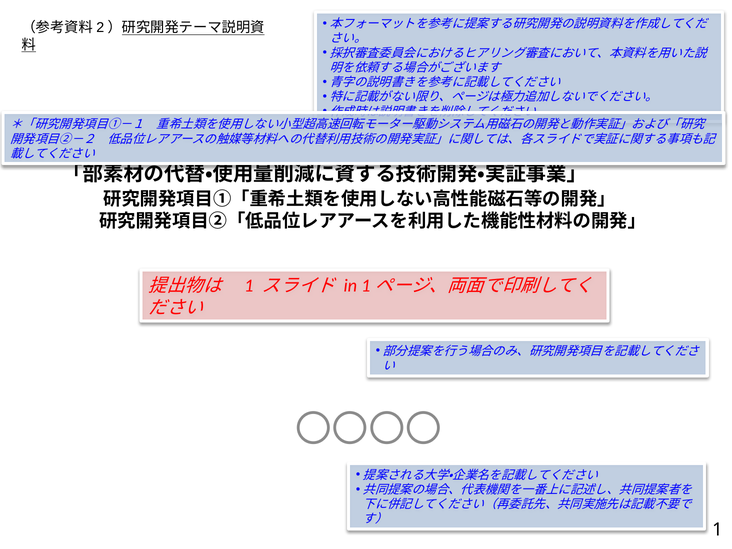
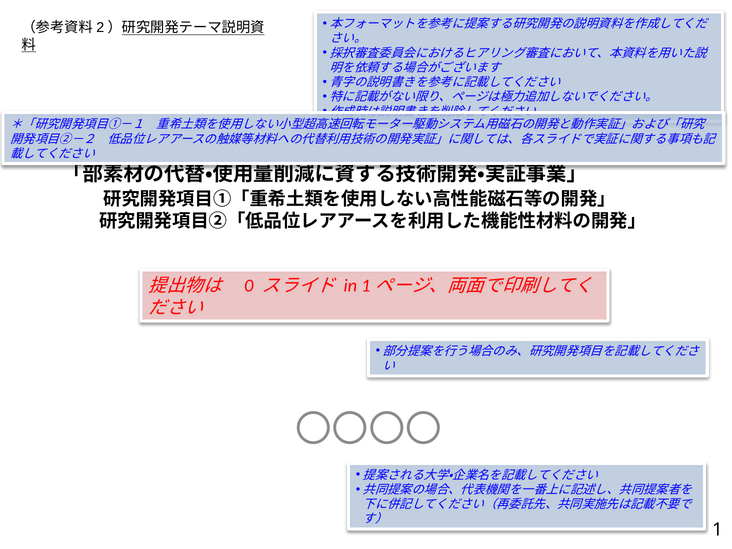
1: 1 -> 0 (249, 286)
